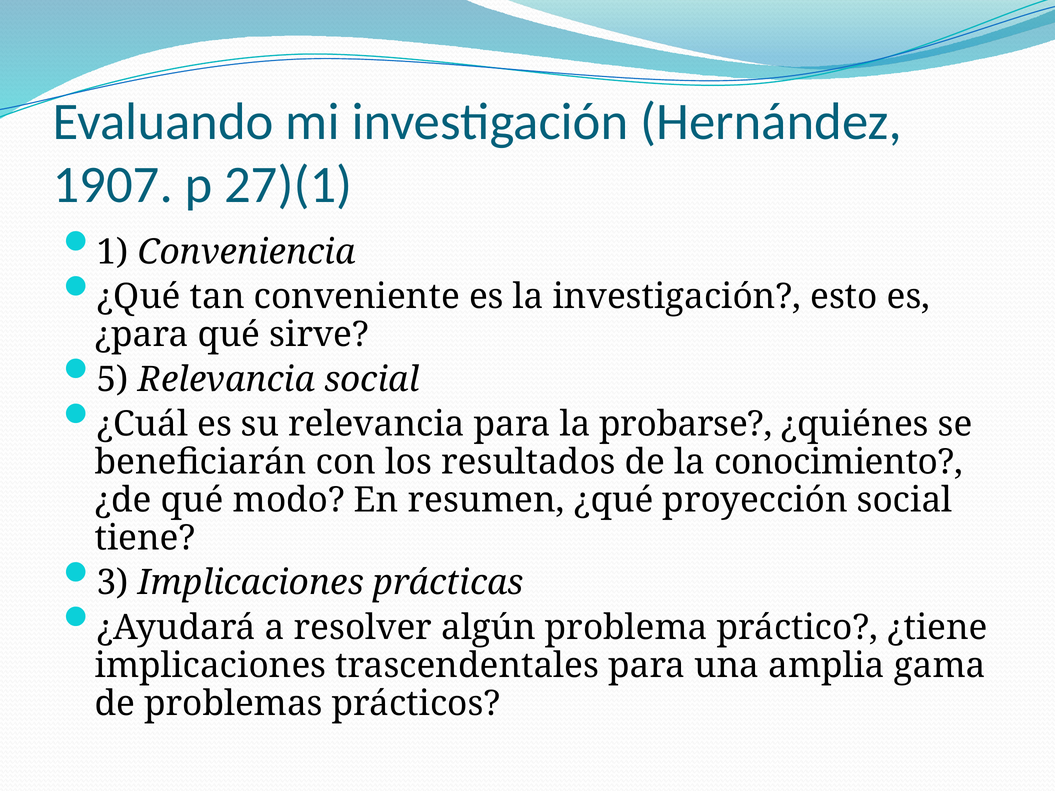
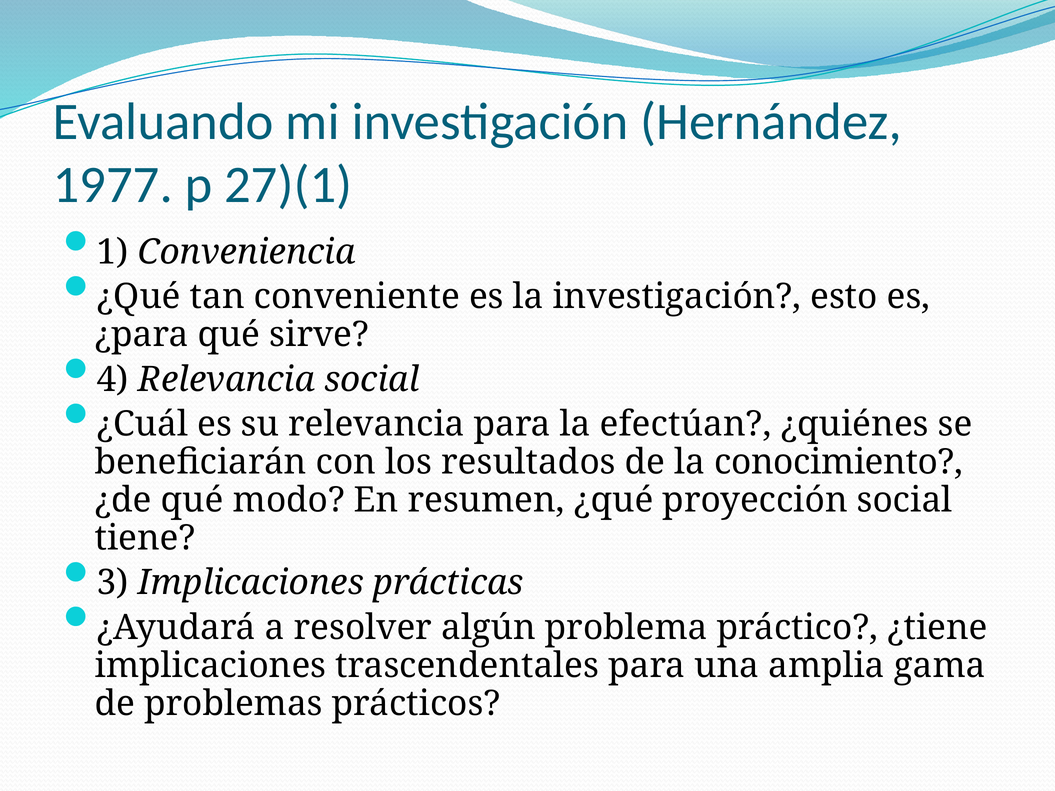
1907: 1907 -> 1977 (113, 185)
5: 5 -> 4 (113, 380)
probarse: probarse -> efectúan (686, 424)
